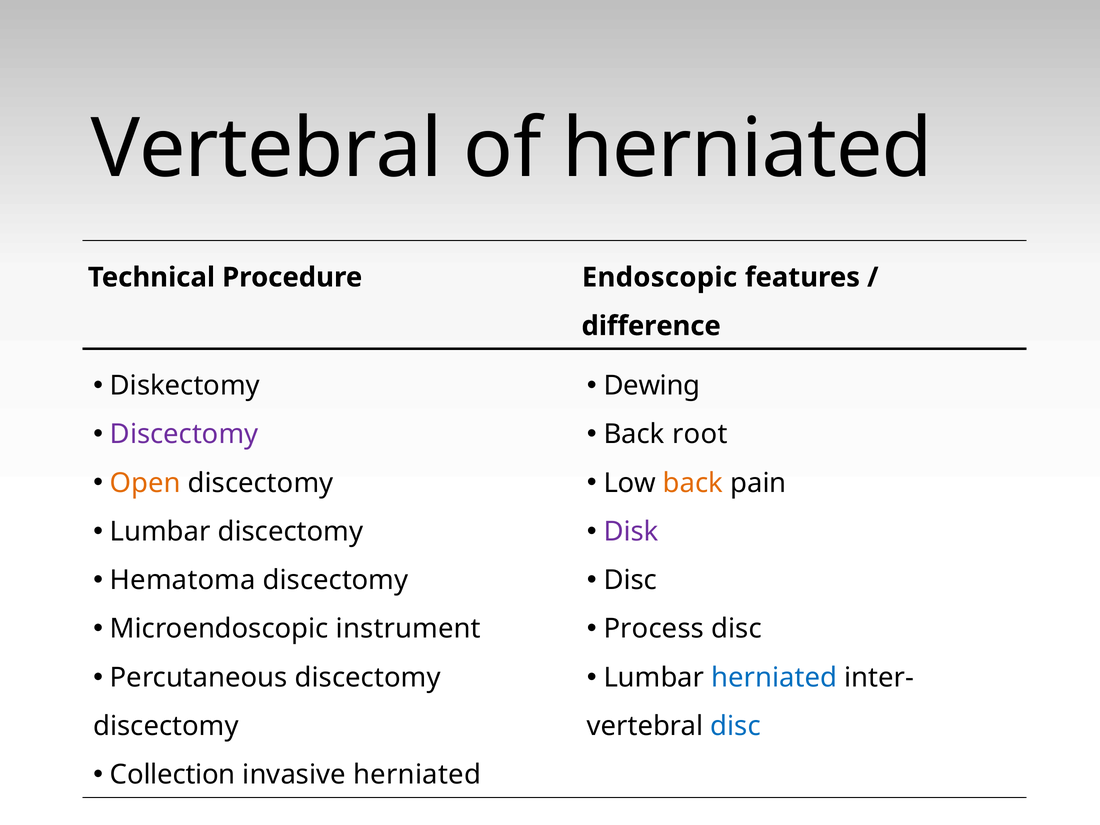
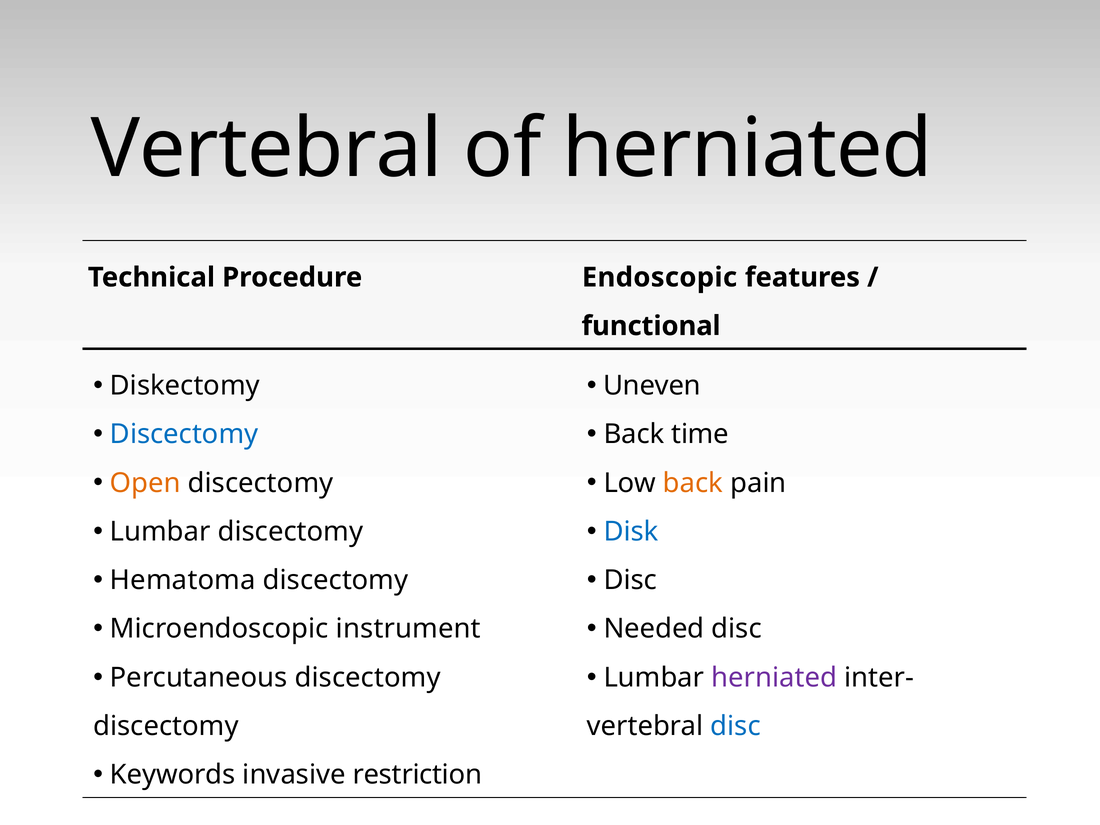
difference: difference -> functional (651, 326)
Dewing: Dewing -> Uneven (652, 386)
Discectomy colour: purple -> blue (184, 434)
root: root -> time (700, 434)
Disk colour: purple -> blue (631, 532)
Process: Process -> Needed (654, 629)
herniated colour: blue -> purple (774, 678)
Collection: Collection -> Keywords (173, 775)
invasive herniated: herniated -> restriction (417, 775)
